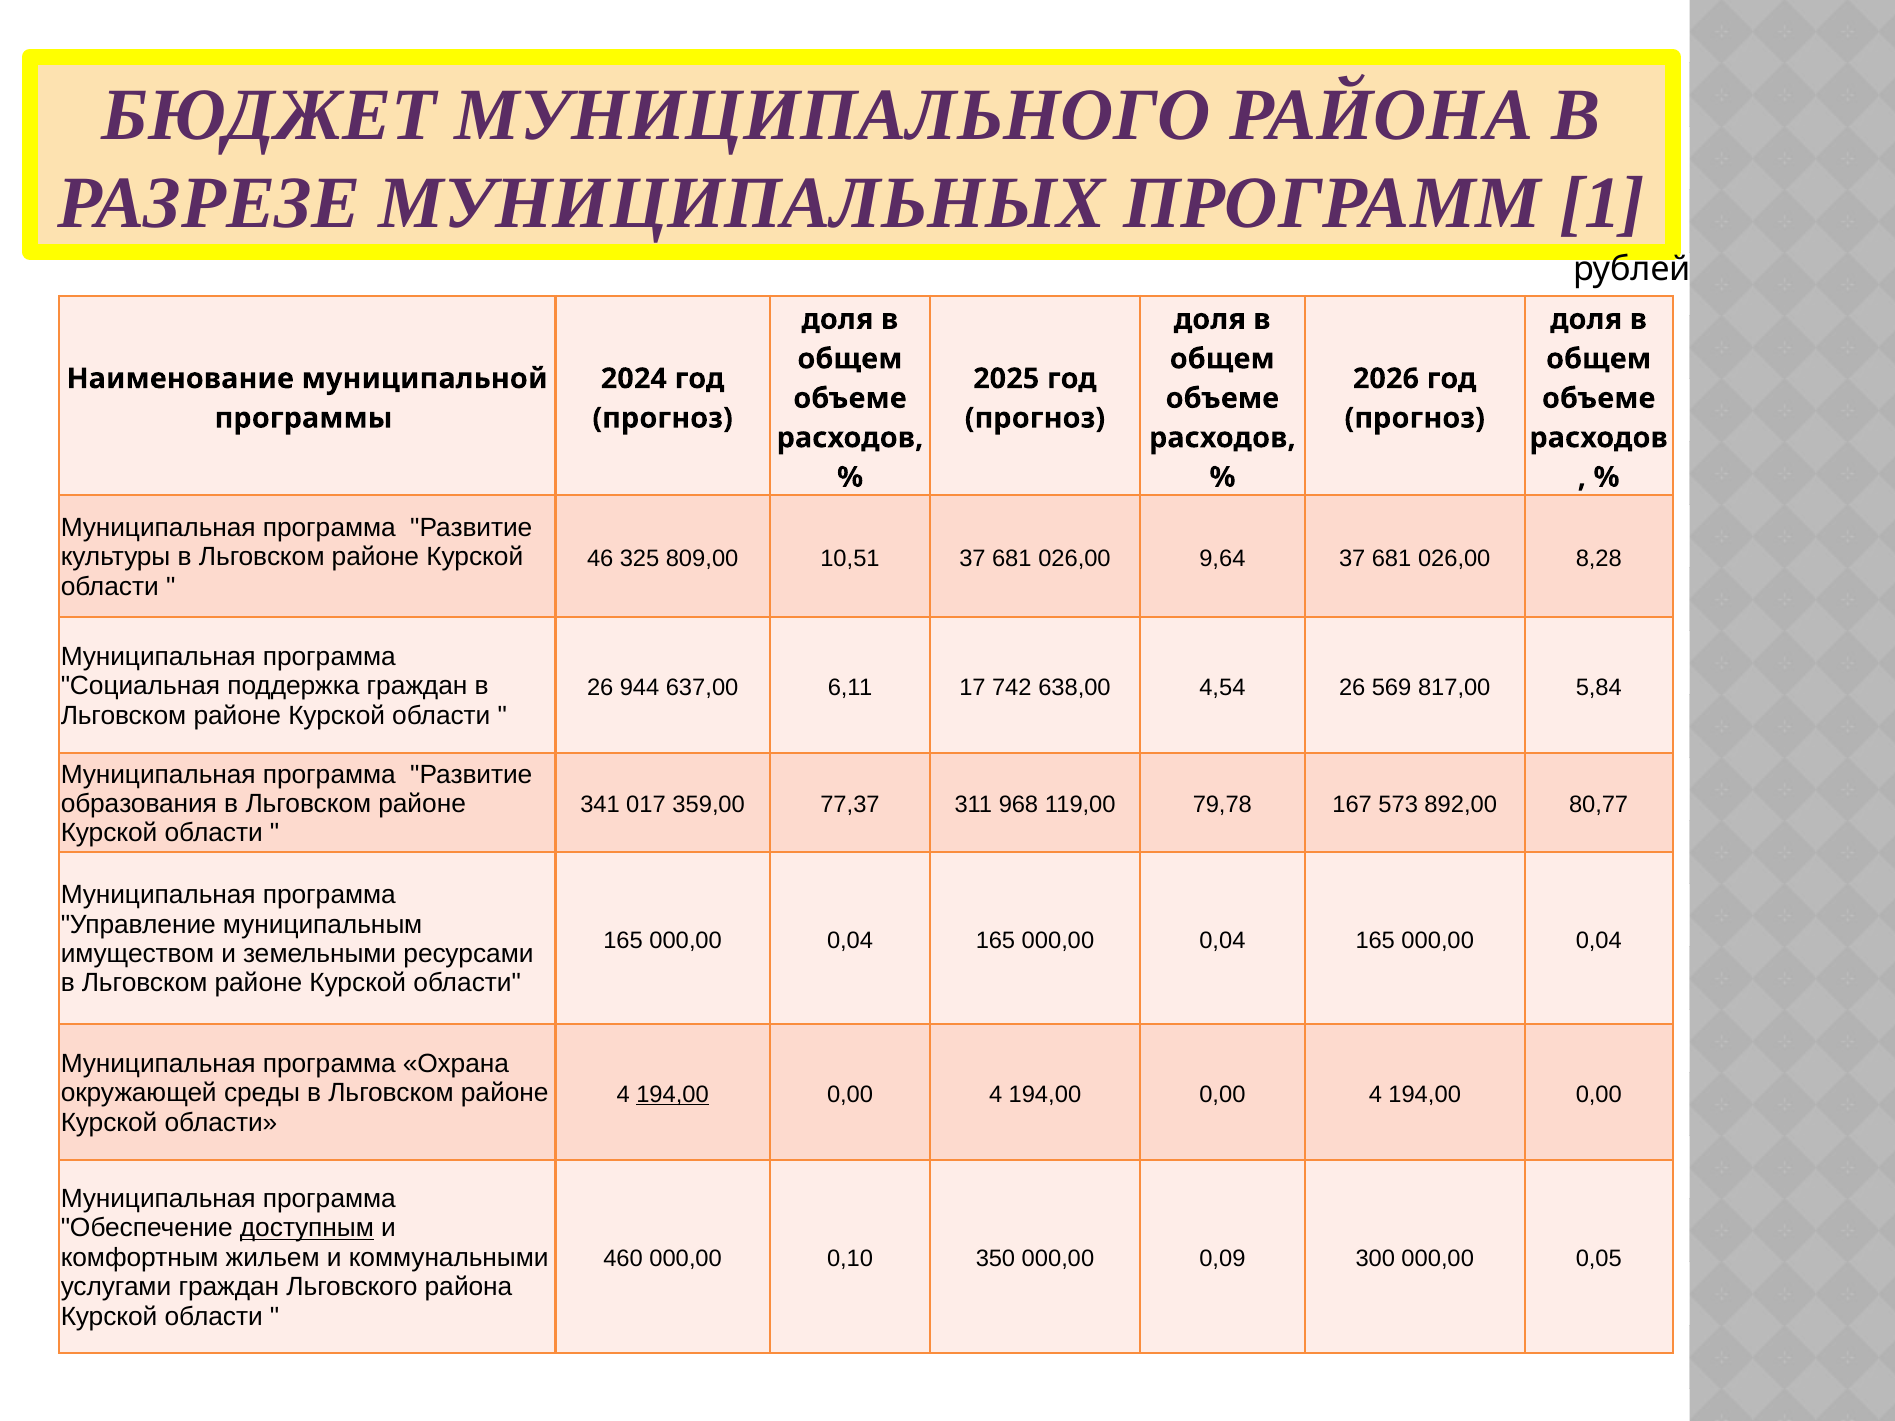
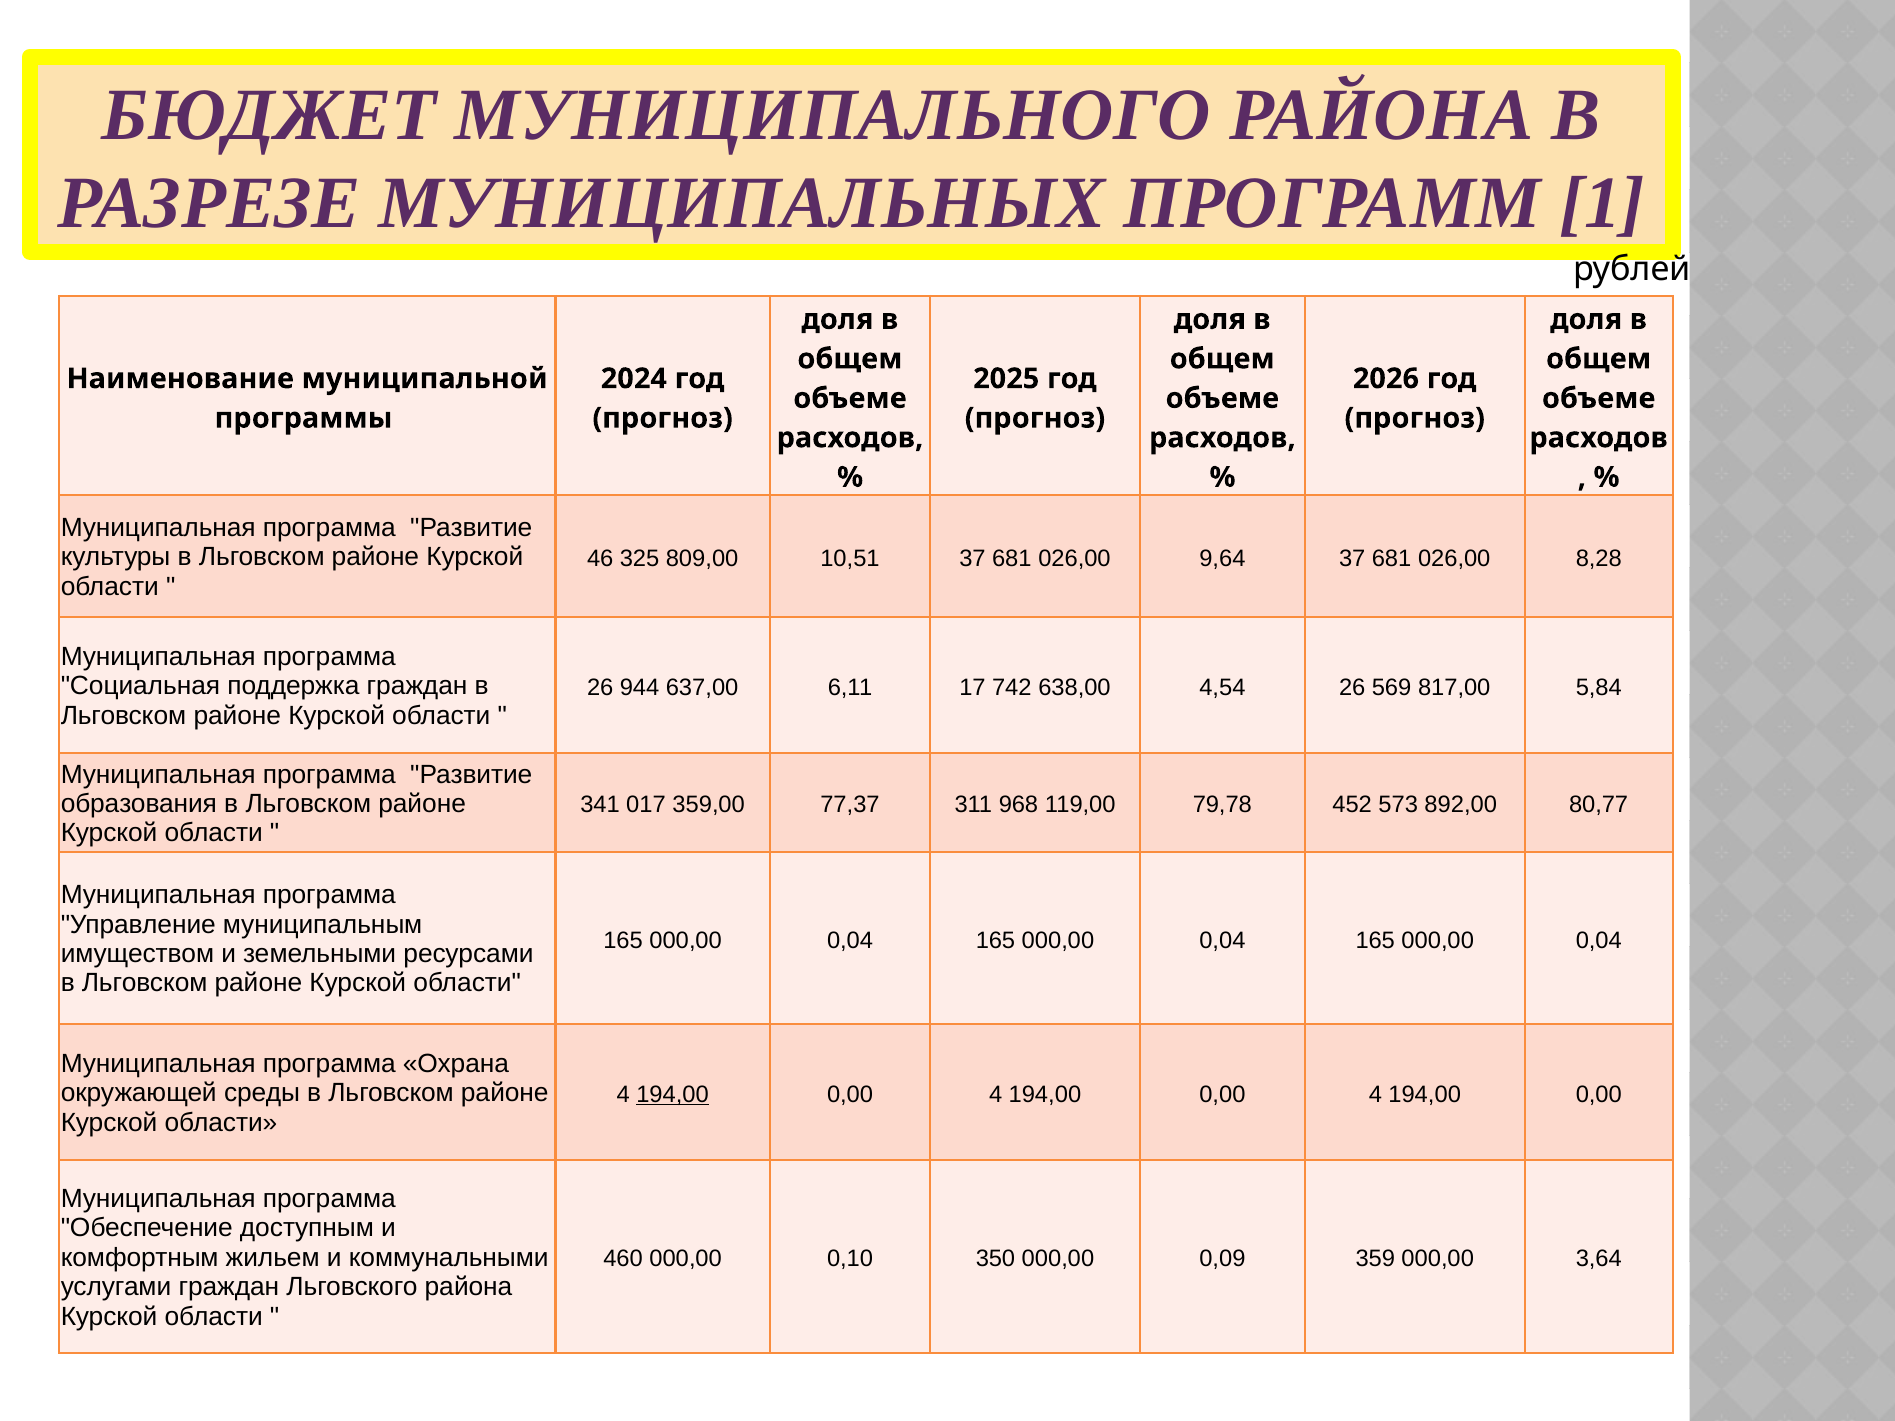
167: 167 -> 452 (1352, 805)
доступным underline: present -> none (307, 1229)
300: 300 -> 359 (1375, 1259)
0,05: 0,05 -> 3,64 (1599, 1259)
